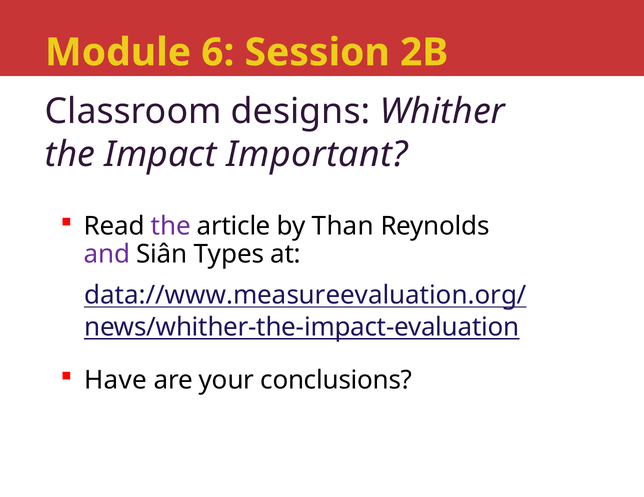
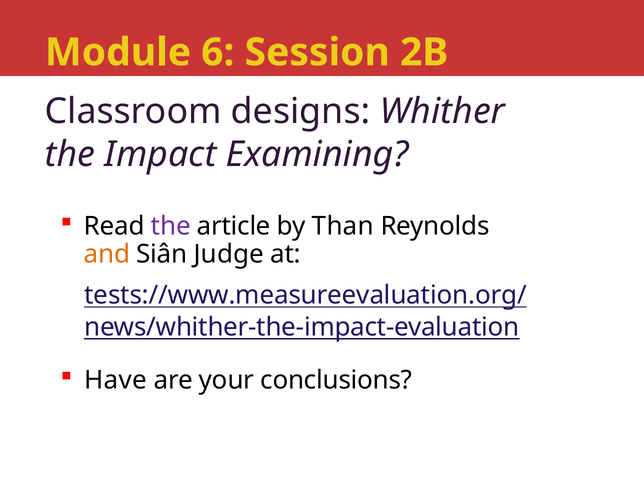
Important: Important -> Examining (317, 155)
and colour: purple -> orange (107, 255)
Types: Types -> Judge (229, 255)
data://www.measureevaluation.org/: data://www.measureevaluation.org/ -> tests://www.measureevaluation.org/ (306, 296)
